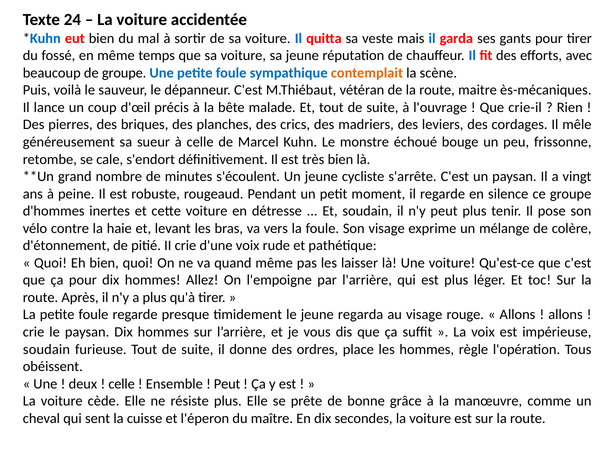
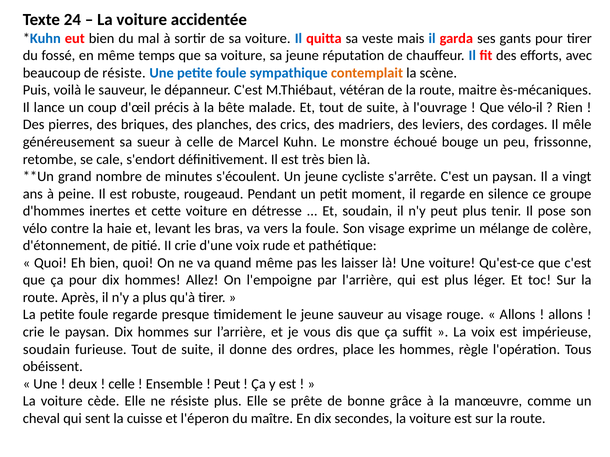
de groupe: groupe -> résiste (124, 73)
crie-il: crie-il -> vélo-il (525, 108)
jeune regarda: regarda -> sauveur (361, 315)
